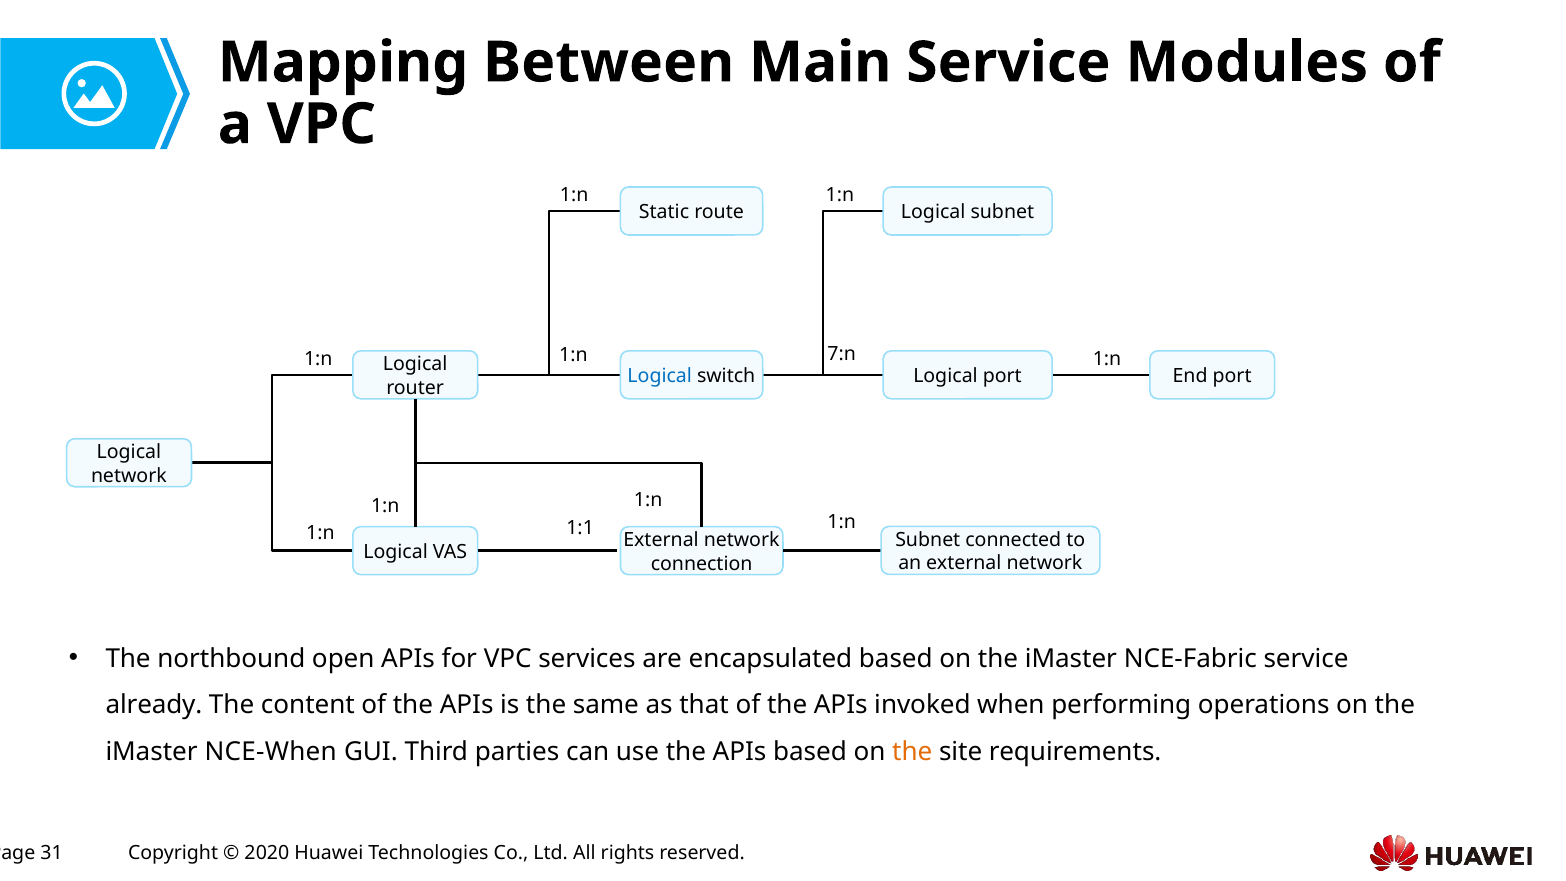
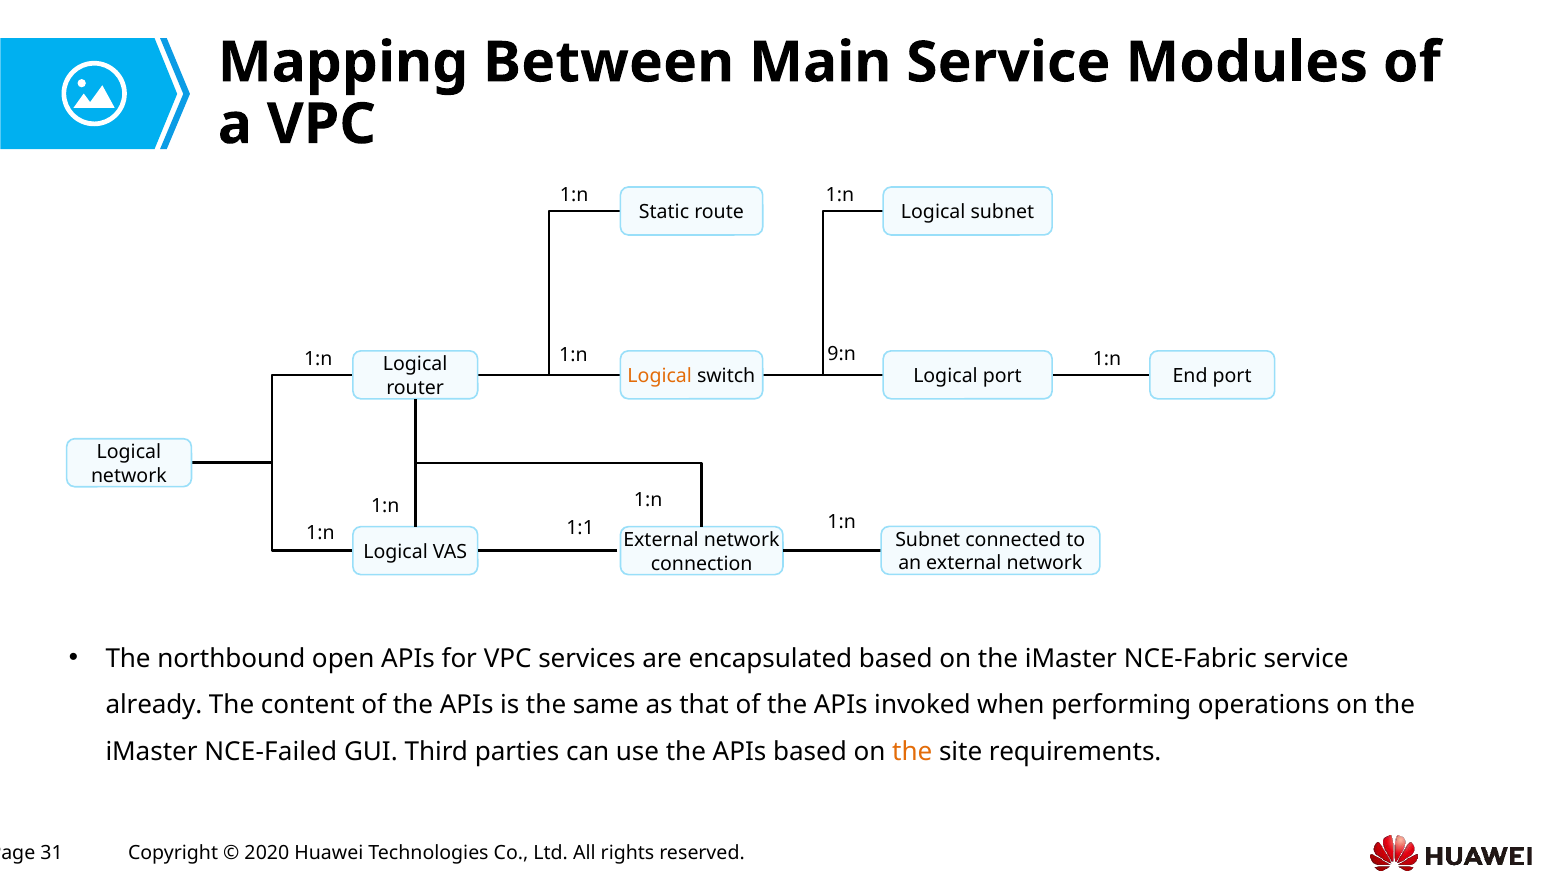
7:n: 7:n -> 9:n (842, 354)
Logical colour: blue -> orange (660, 376)
NCE-When: NCE-When -> NCE-Failed (271, 752)
